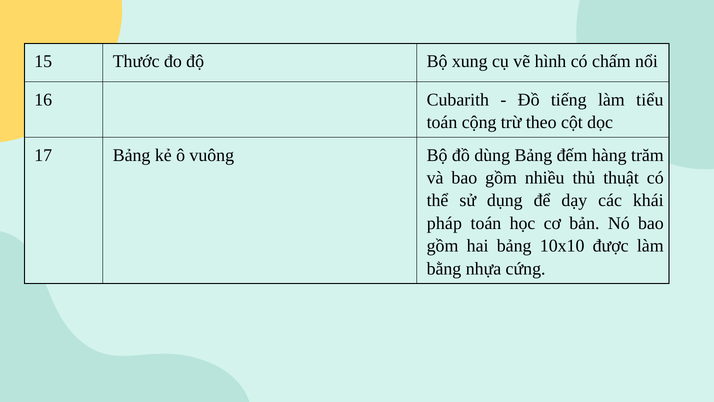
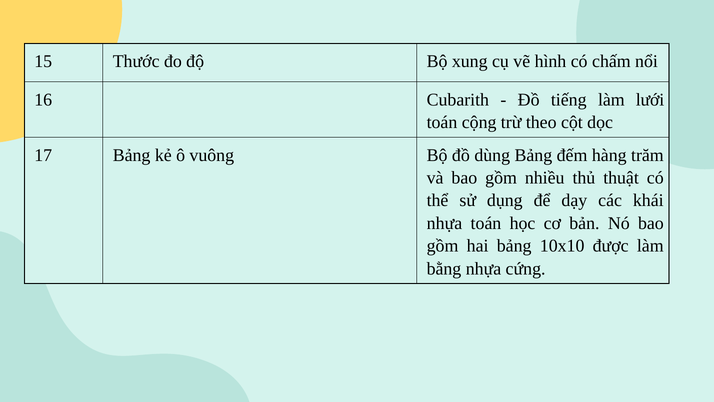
tiểu: tiểu -> lưới (650, 100)
pháp: pháp -> nhựa (444, 223)
